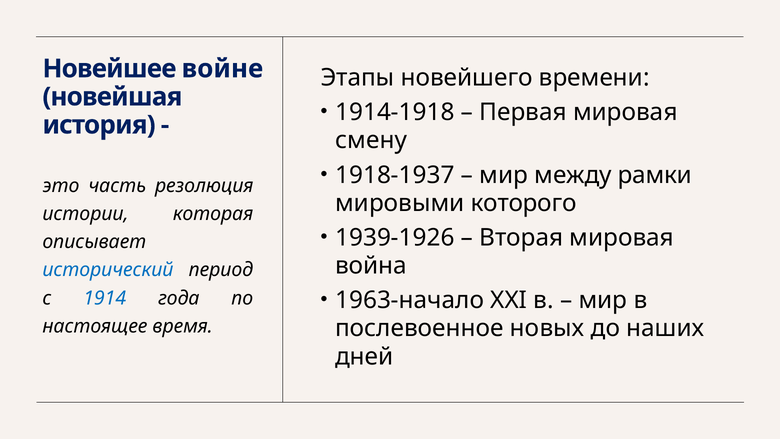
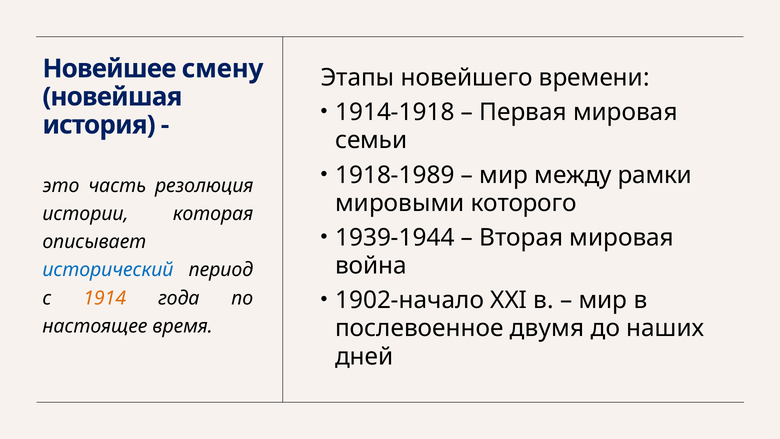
войне: войне -> смену (223, 69)
смену: смену -> семьи (371, 140)
1918-1937: 1918-1937 -> 1918-1989 (395, 175)
1939-1926: 1939-1926 -> 1939-1944 (395, 238)
1963-начало: 1963-начало -> 1902-начало (410, 300)
1914 colour: blue -> orange (105, 298)
новых: новых -> двумя (547, 328)
